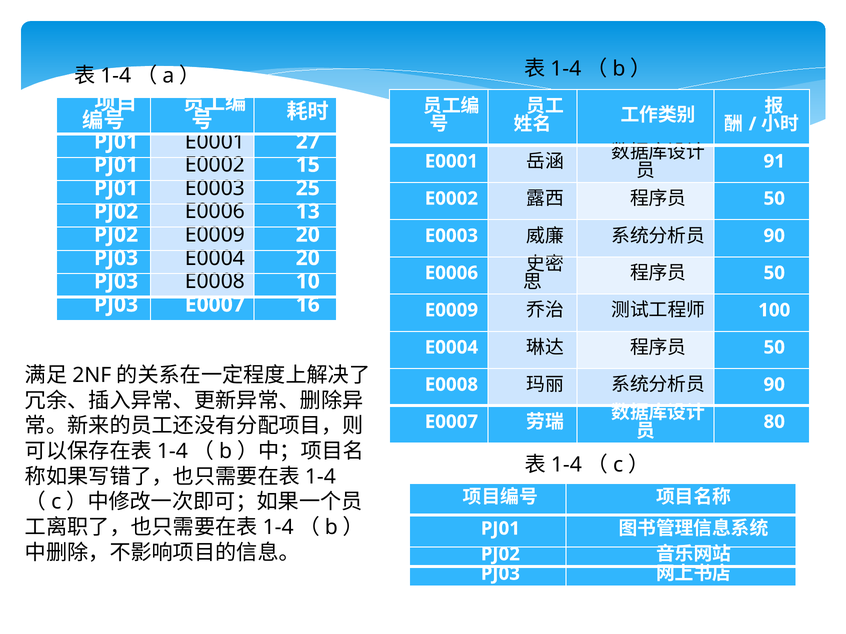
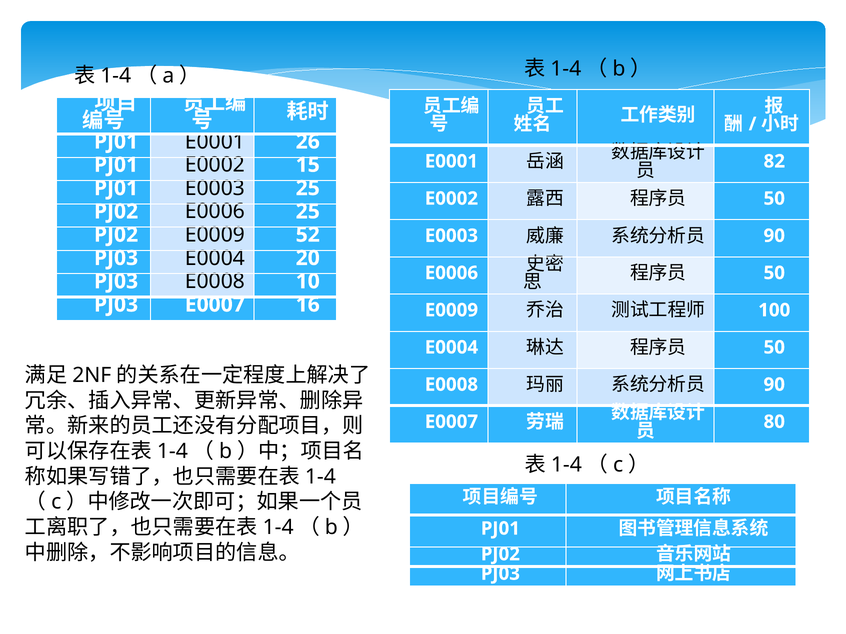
27: 27 -> 26 (308, 142)
91: 91 -> 82 (774, 161)
E0006 13: 13 -> 25 (308, 212)
E0009 20: 20 -> 52 (308, 235)
